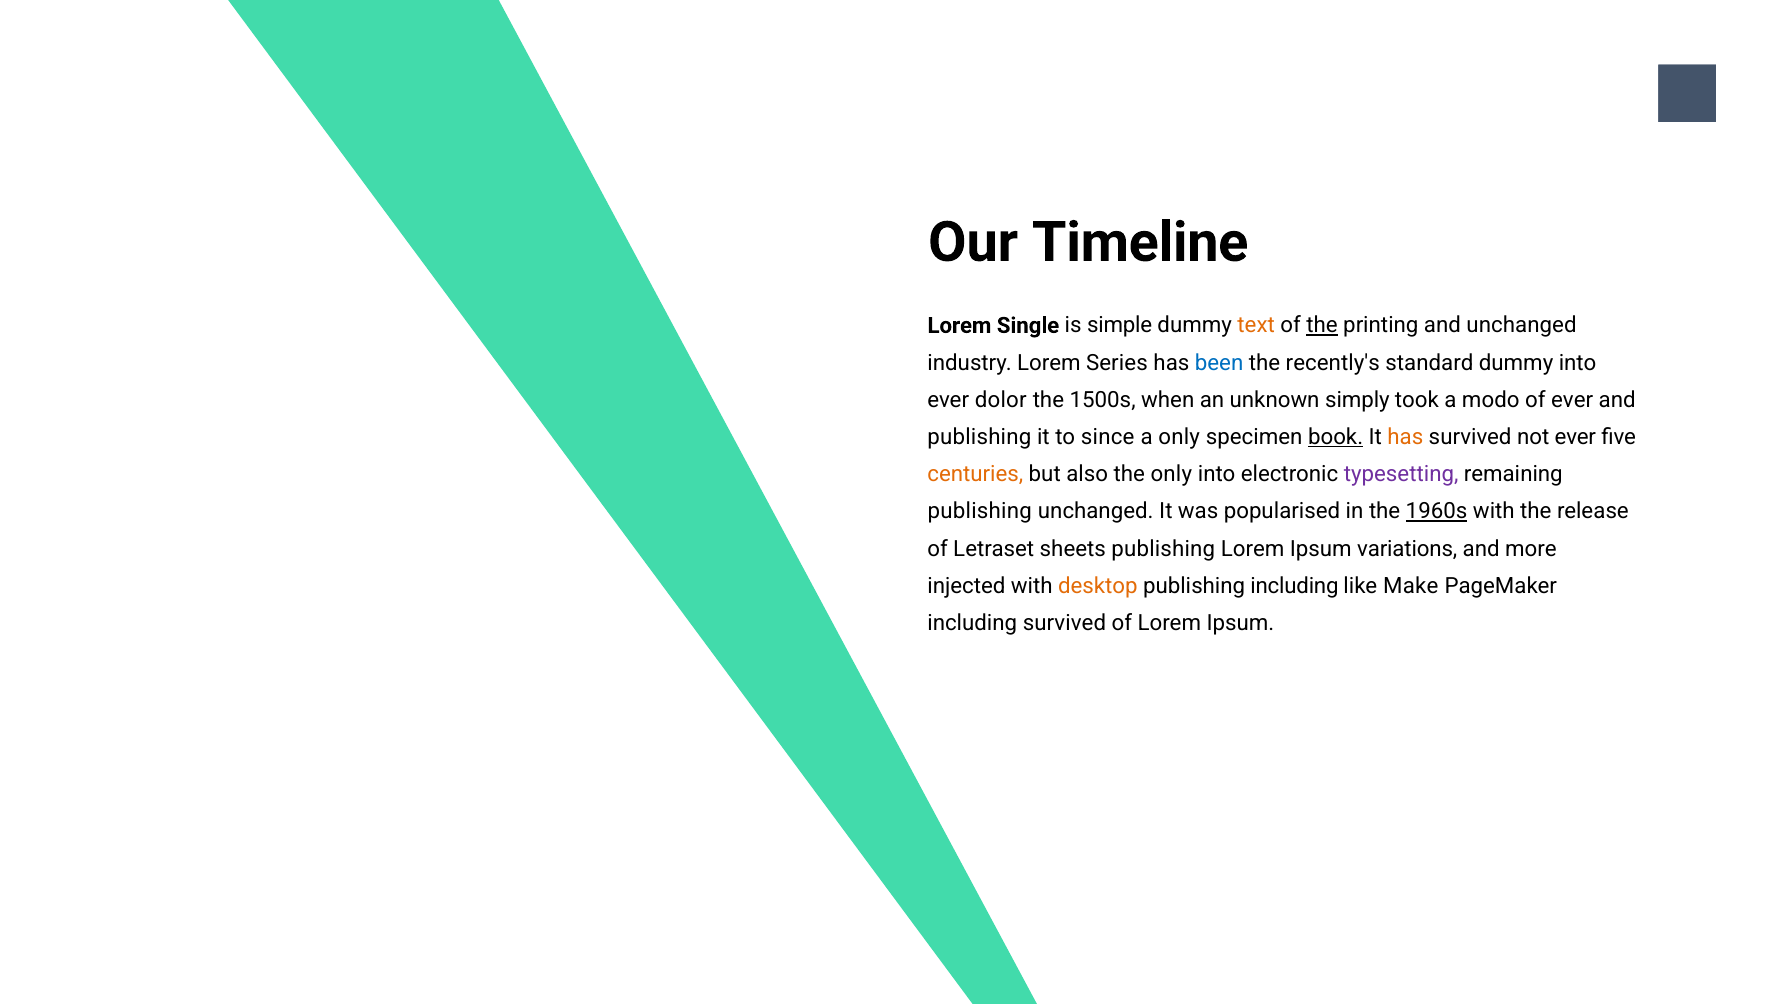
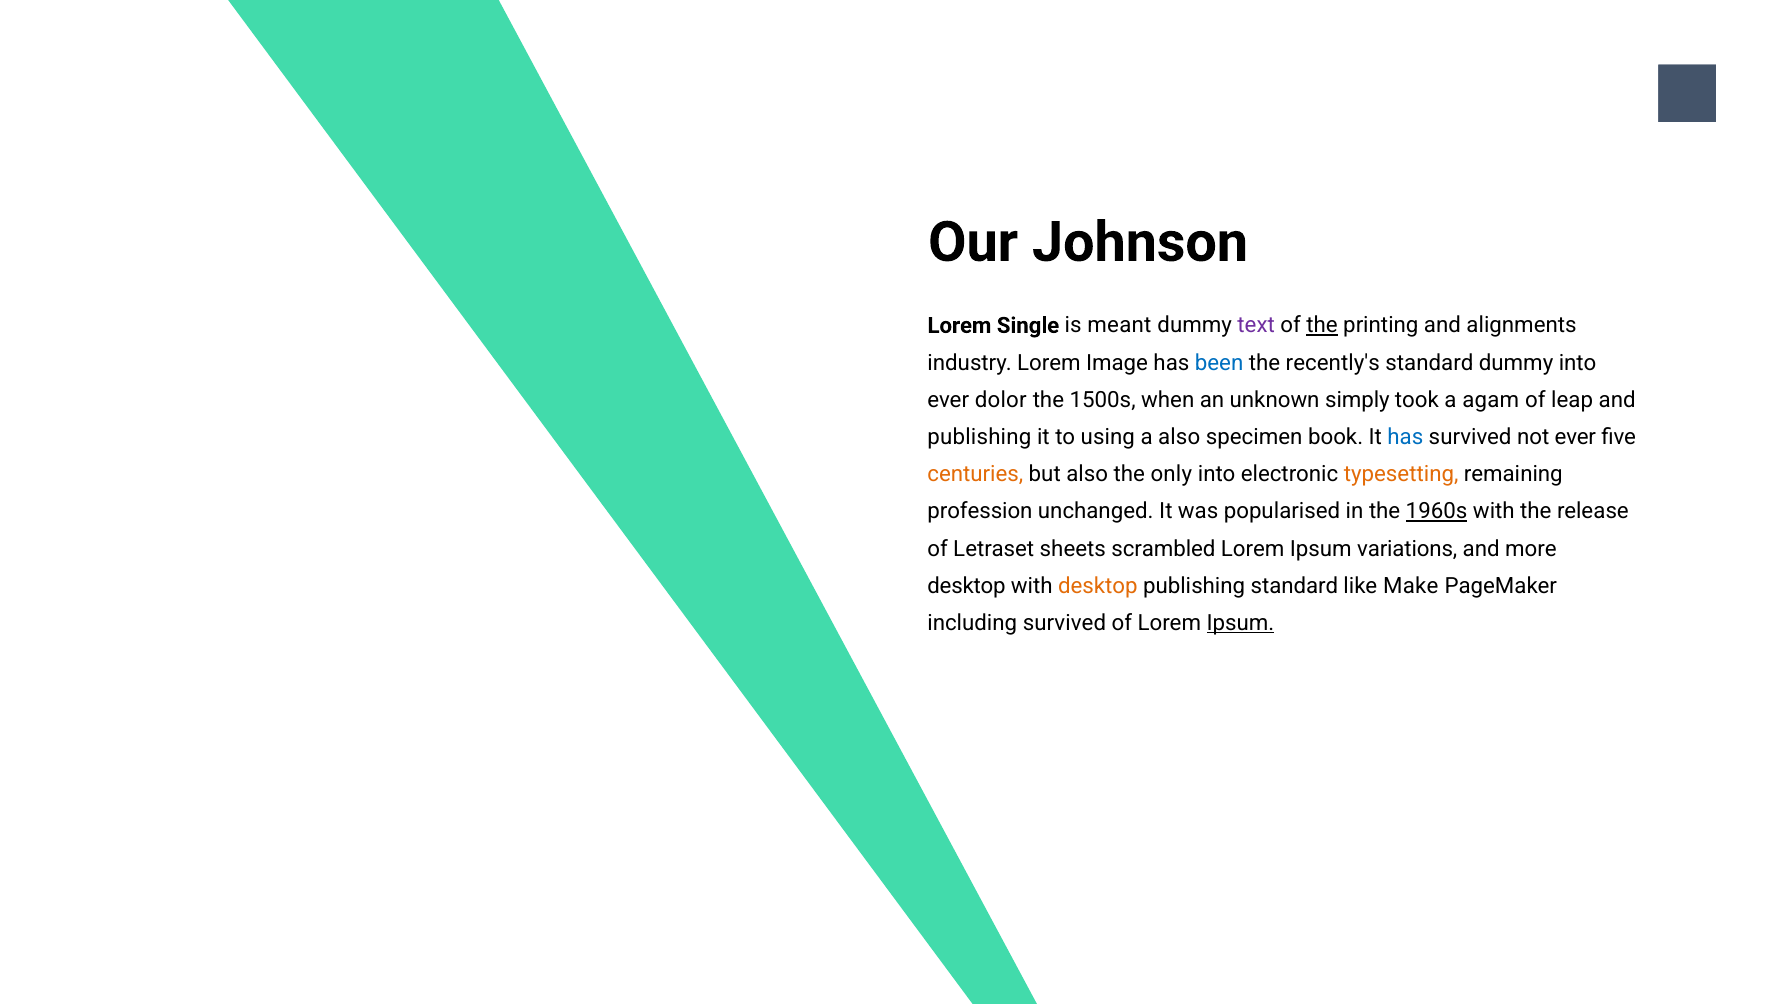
Timeline: Timeline -> Johnson (1140, 242)
simple: simple -> meant (1119, 326)
text colour: orange -> purple (1256, 326)
and unchanged: unchanged -> alignments (1522, 326)
Series: Series -> Image (1117, 363)
modo: modo -> agam (1491, 400)
of ever: ever -> leap (1572, 400)
since: since -> using (1108, 437)
a only: only -> also (1179, 437)
book underline: present -> none (1336, 437)
has colour: orange -> blue (1405, 437)
typesetting colour: purple -> orange (1401, 474)
publishing: publishing -> profession (980, 512)
sheets publishing: publishing -> scrambled (1163, 549)
injected: injected -> desktop (967, 586)
publishing including: including -> standard (1294, 586)
Ipsum underline: none -> present (1240, 623)
